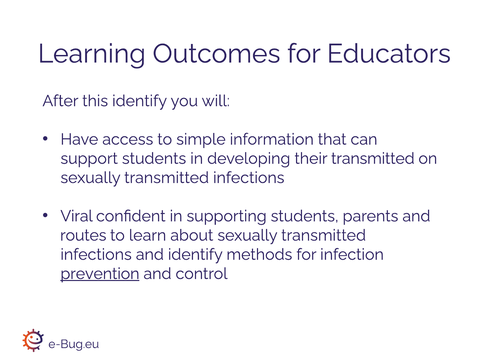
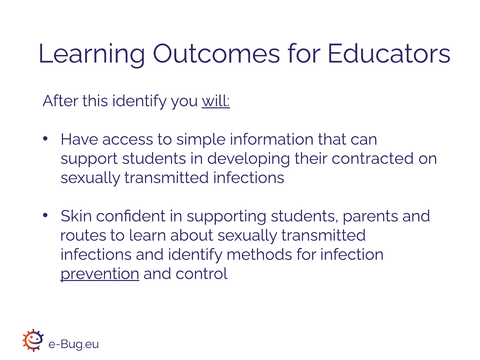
will underline: none -> present (216, 101)
their transmitted: transmitted -> contracted (373, 159)
Viral: Viral -> Skin (76, 216)
